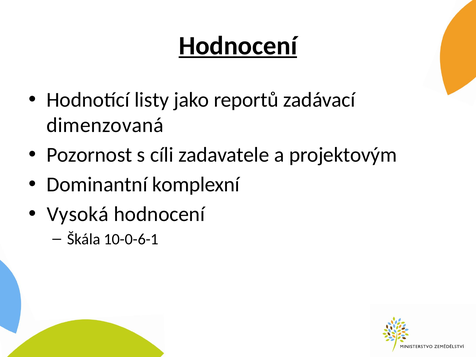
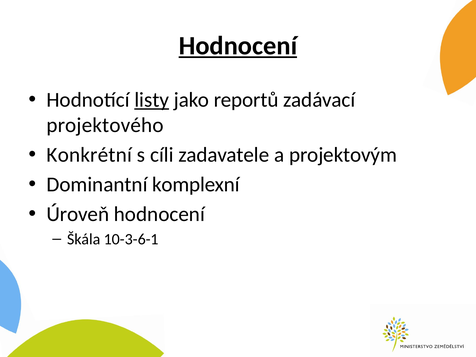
listy underline: none -> present (152, 100)
dimenzovaná: dimenzovaná -> projektového (105, 125)
Pozornost: Pozornost -> Konkrétní (89, 155)
Vysoká: Vysoká -> Úroveň (78, 214)
10-0-6-1: 10-0-6-1 -> 10-3-6-1 (131, 239)
